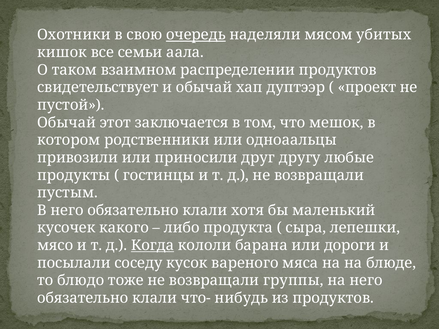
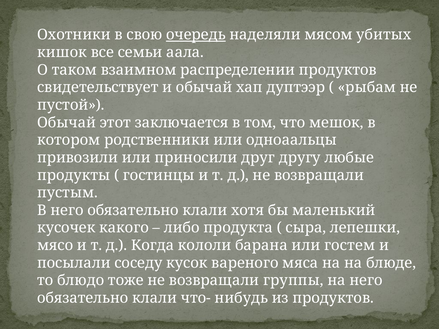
проект: проект -> рыбам (367, 88)
Когда underline: present -> none (153, 246)
дороги: дороги -> гостем (350, 246)
